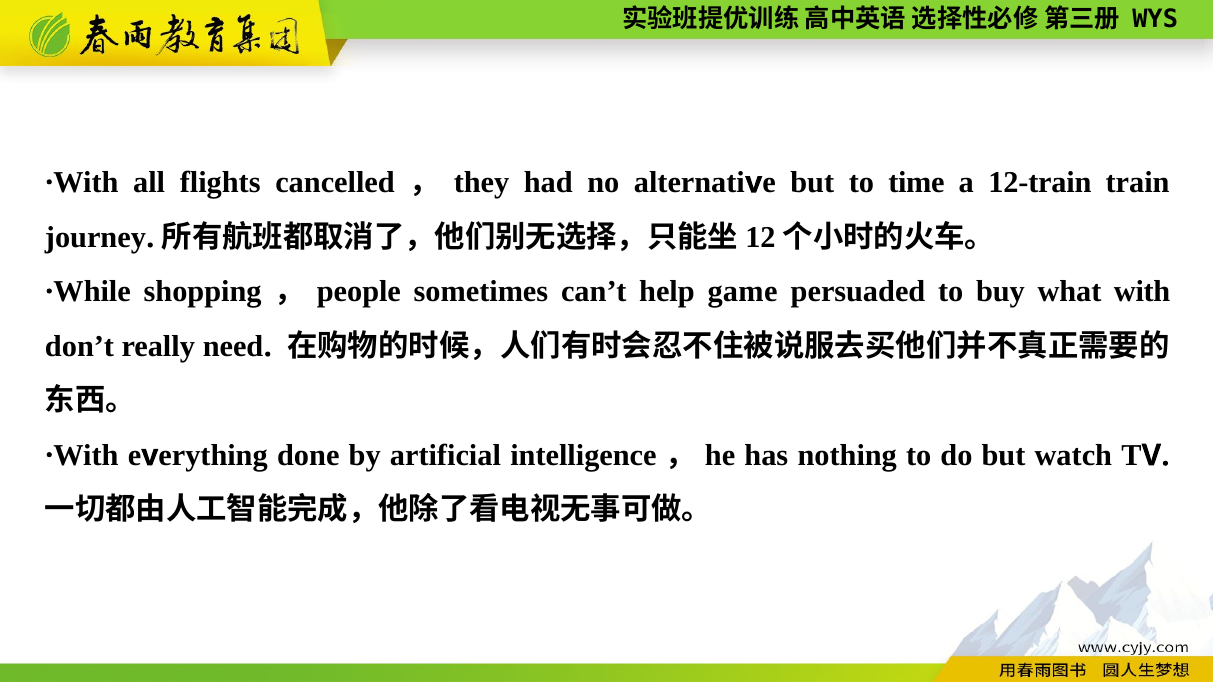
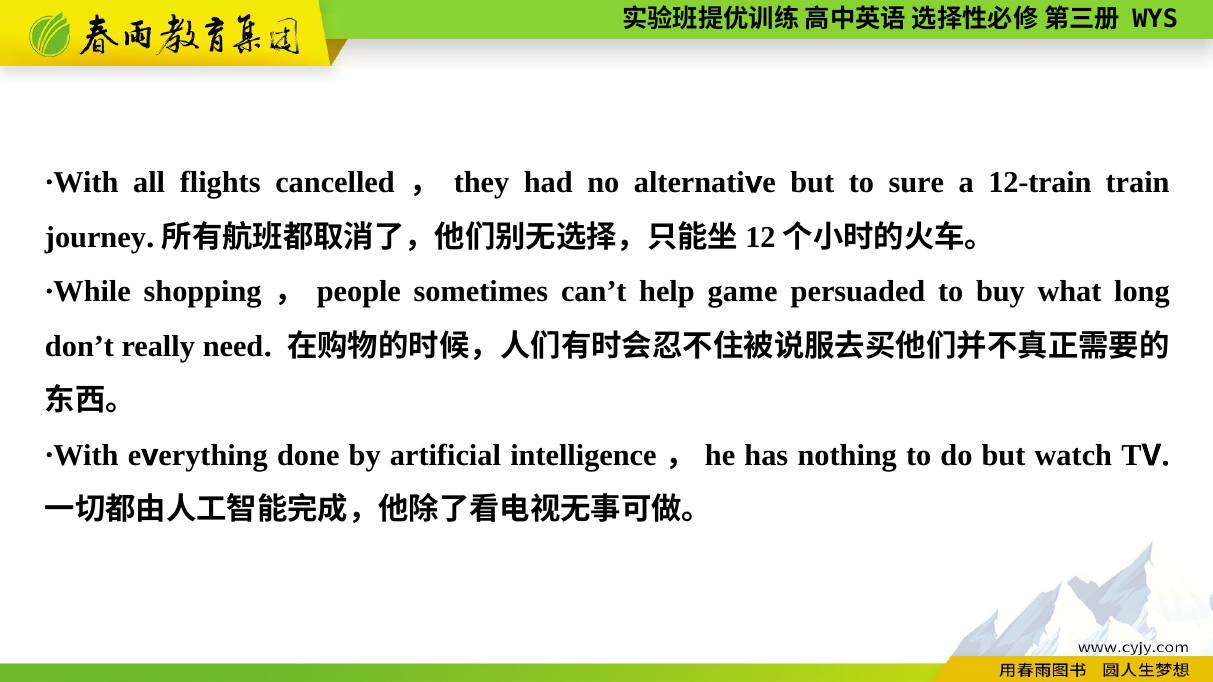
time: time -> sure (916, 183)
what with: with -> long (1142, 292)
